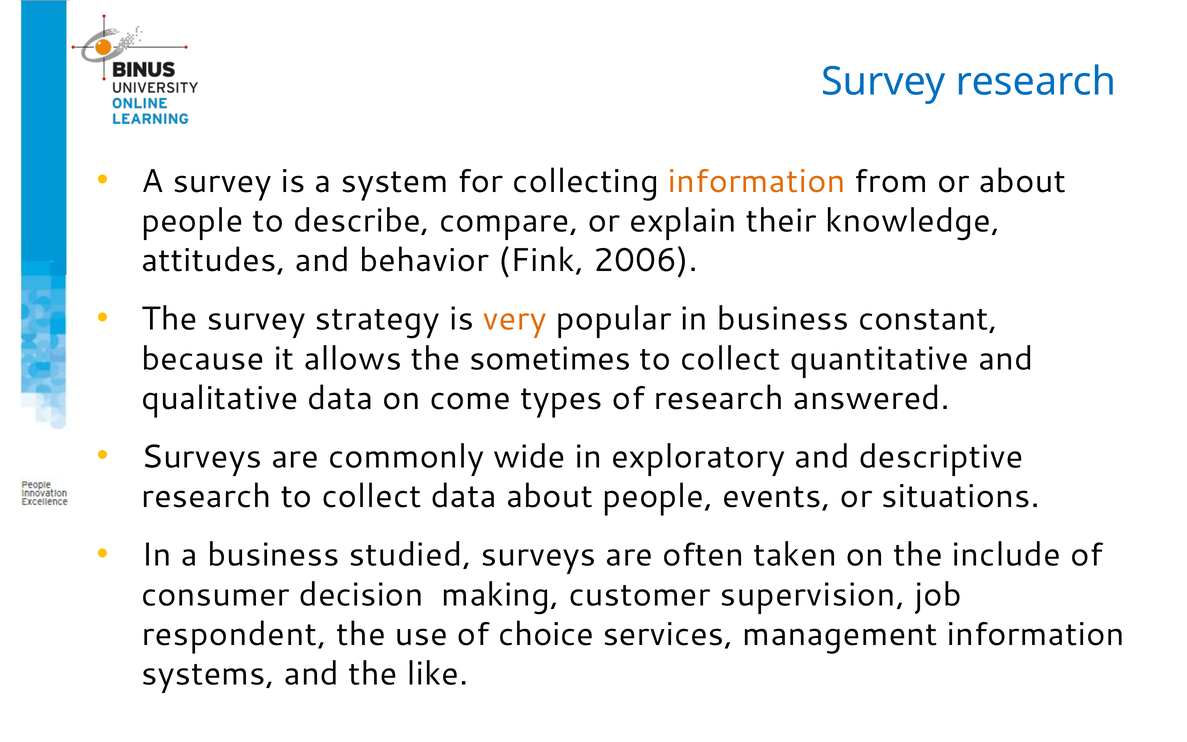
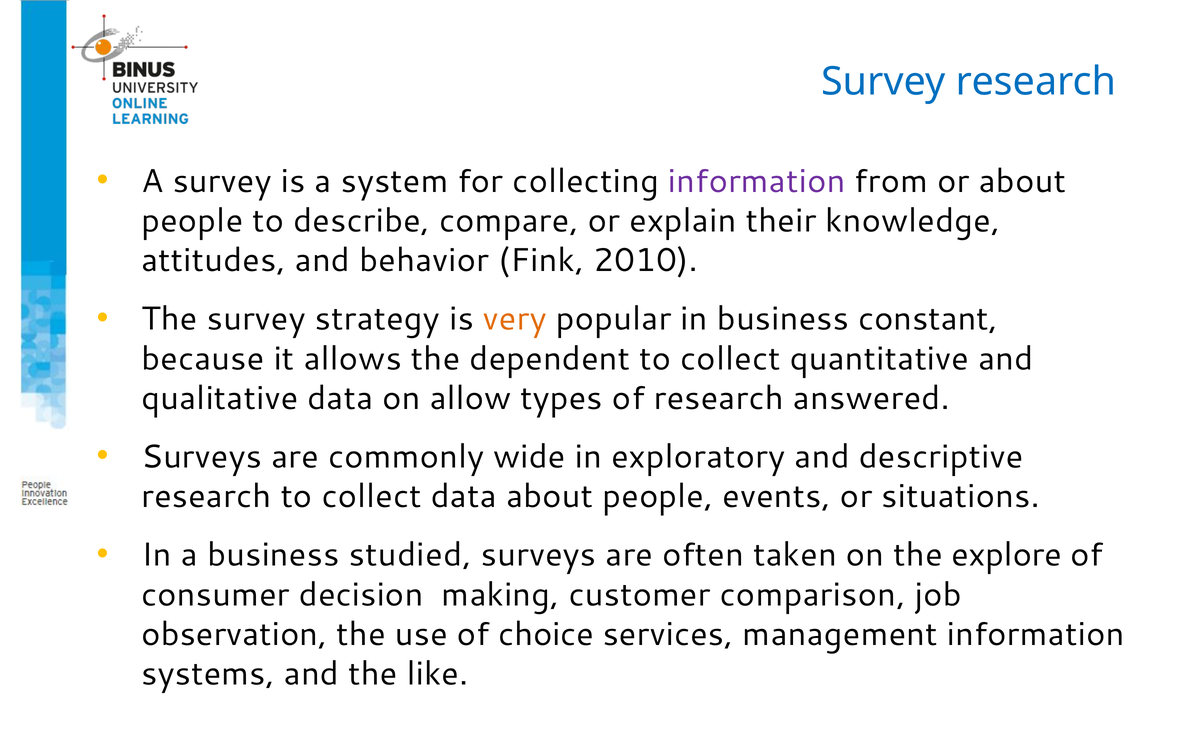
information colour: orange -> purple (757, 181)
2006: 2006 -> 2010 (646, 260)
sometimes: sometimes -> dependent (550, 359)
come: come -> allow (471, 398)
include: include -> explore (1007, 555)
supervision: supervision -> comparison (813, 595)
respondent: respondent -> observation (234, 634)
